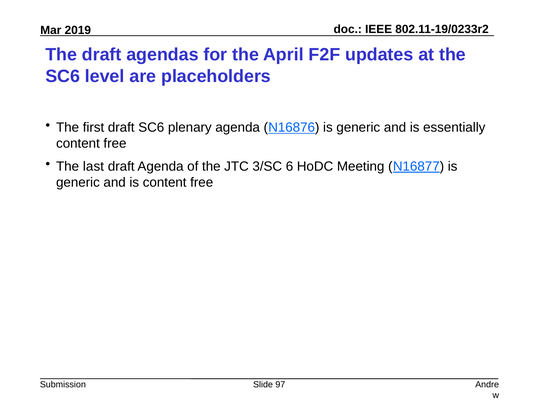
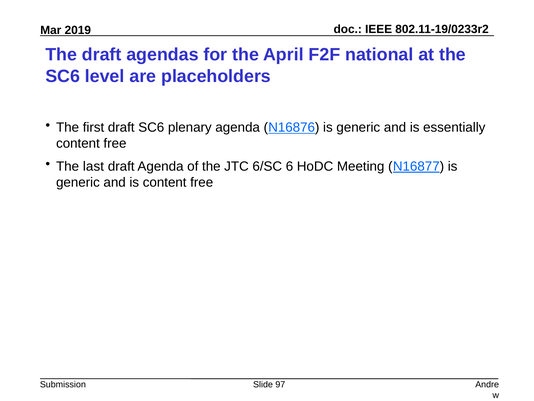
updates: updates -> national (379, 55)
3/SC: 3/SC -> 6/SC (267, 166)
